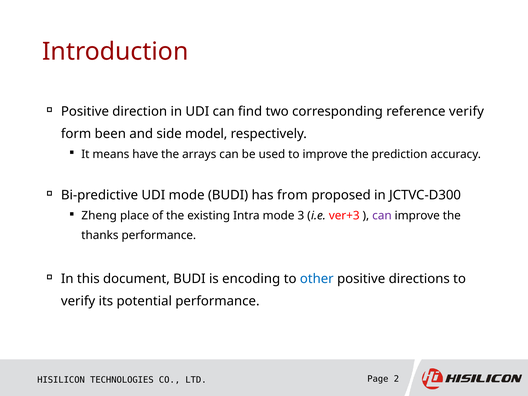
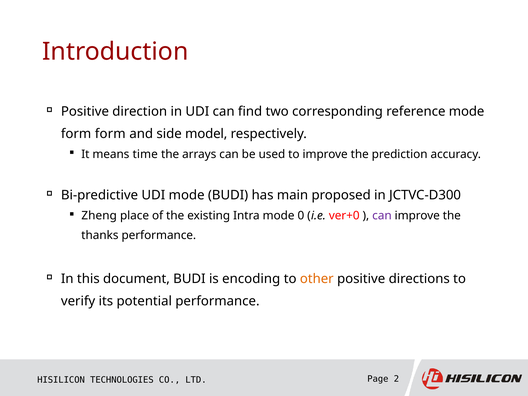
reference verify: verify -> mode (467, 112)
form been: been -> form (110, 134)
have: have -> time (145, 154)
from: from -> main (292, 195)
3: 3 -> 0 (301, 216)
ver+3: ver+3 -> ver+0 (344, 216)
other colour: blue -> orange (317, 279)
